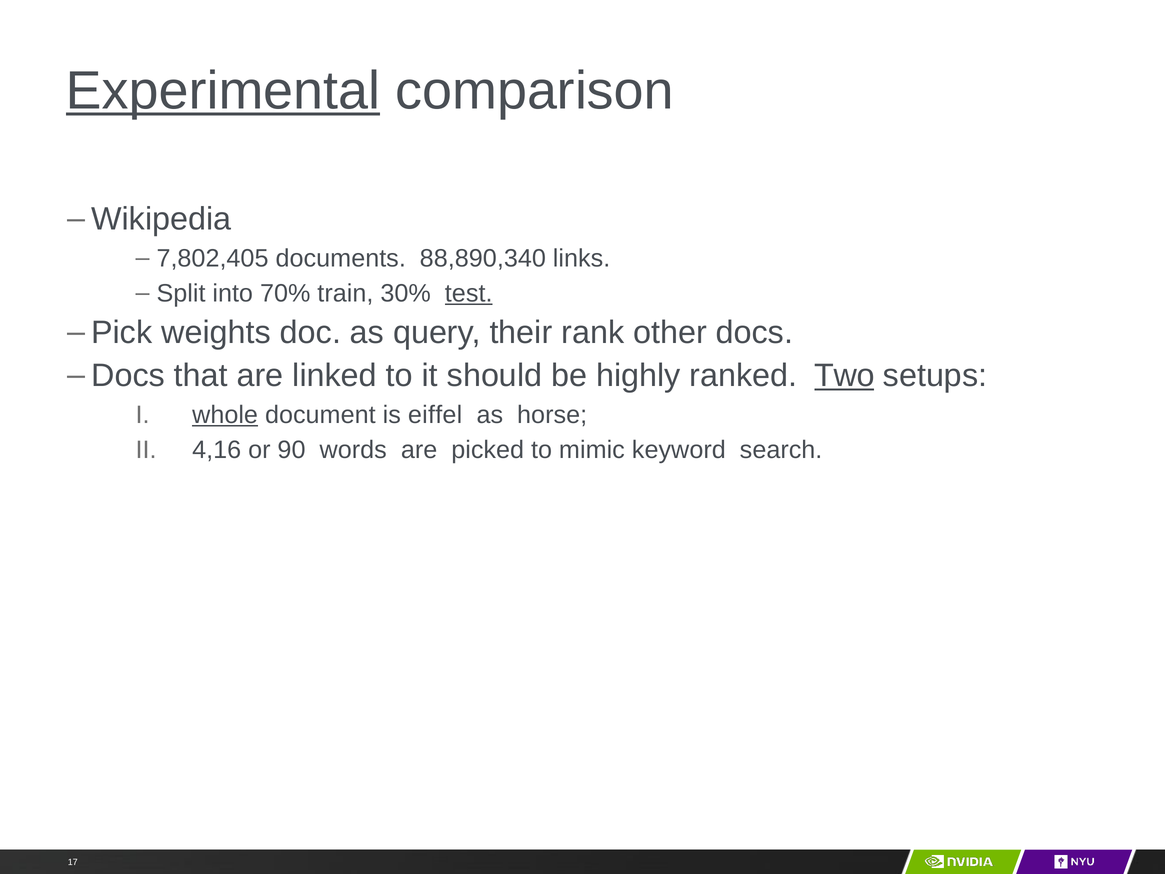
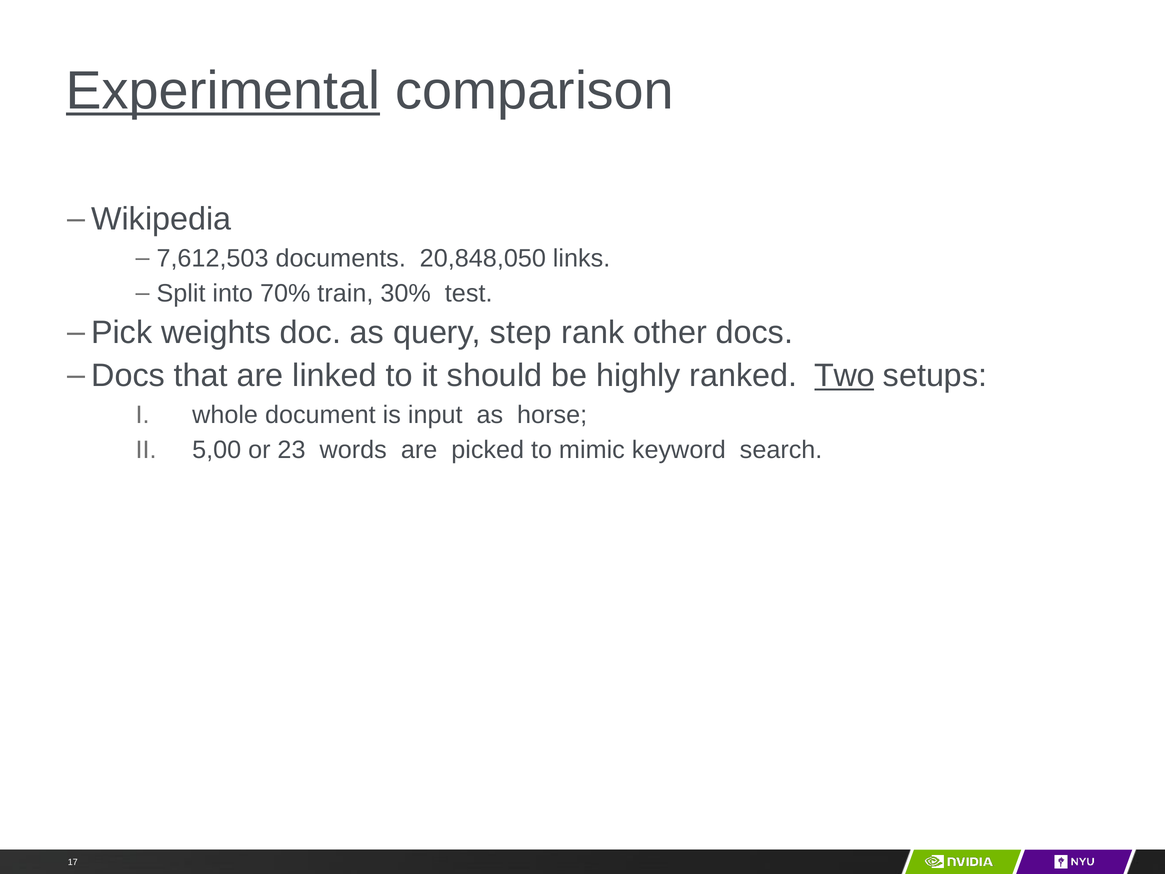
7,802,405: 7,802,405 -> 7,612,503 (213, 258)
88,890,340: 88,890,340 -> 20,848,050 (483, 258)
test underline: present -> none (469, 293)
their: their -> step (521, 333)
whole underline: present -> none (225, 415)
eiffel: eiffel -> input (435, 415)
4,16: 4,16 -> 5,00 (217, 450)
90: 90 -> 23 (292, 450)
